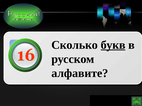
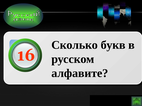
букв underline: present -> none (113, 45)
